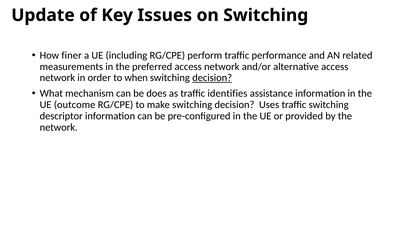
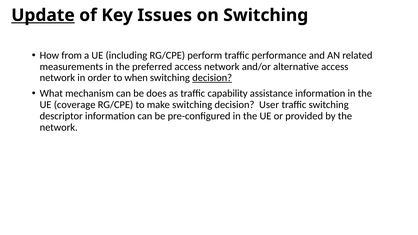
Update underline: none -> present (43, 15)
finer: finer -> from (72, 55)
identifies: identifies -> capability (228, 94)
outcome: outcome -> coverage (75, 105)
Uses: Uses -> User (269, 105)
